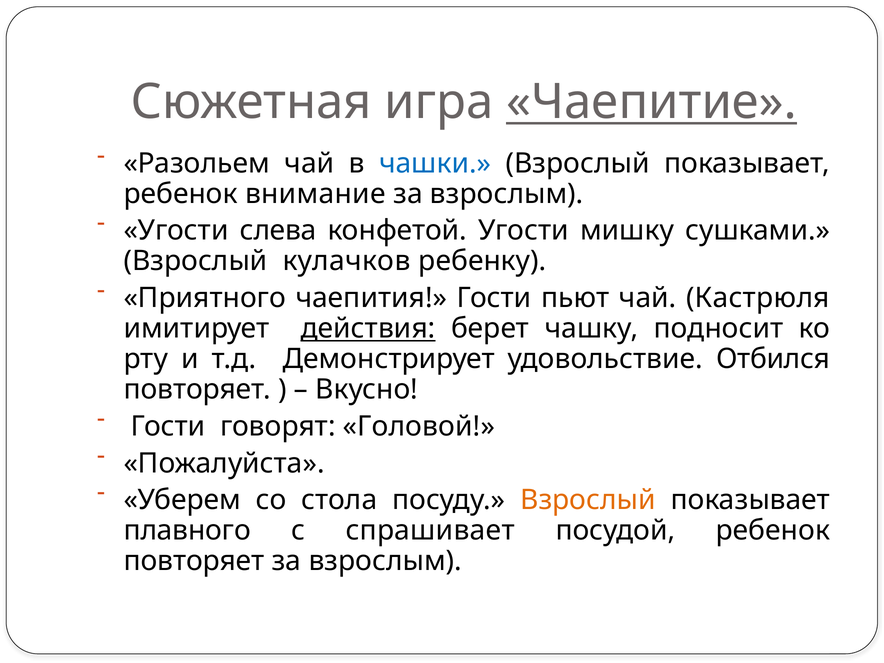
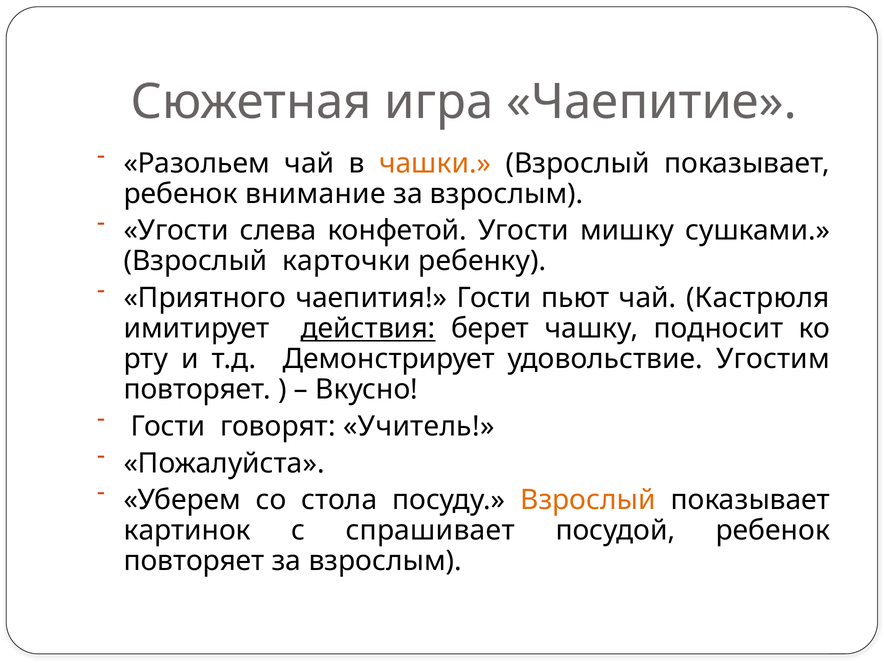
Чаепитие underline: present -> none (652, 102)
чашки colour: blue -> orange (435, 163)
кулачков: кулачков -> карточки (347, 261)
Отбился: Отбился -> Угостим (773, 359)
Головой: Головой -> Учитель (419, 426)
плавного: плавного -> картинок (187, 531)
